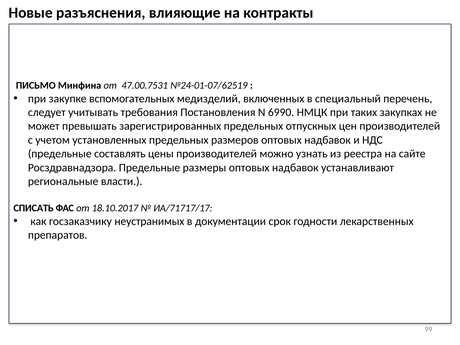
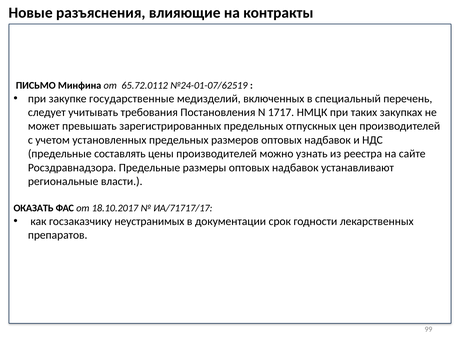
47.00.7531: 47.00.7531 -> 65.72.0112 (145, 85)
вспомогательных: вспомогательных -> государственные (132, 99)
6990: 6990 -> 1717 (281, 112)
СПИСАТЬ: СПИСАТЬ -> ОКАЗАТЬ (34, 208)
